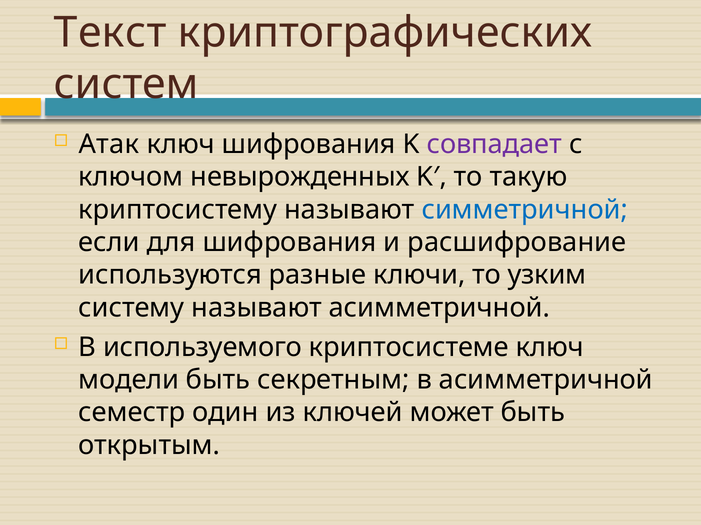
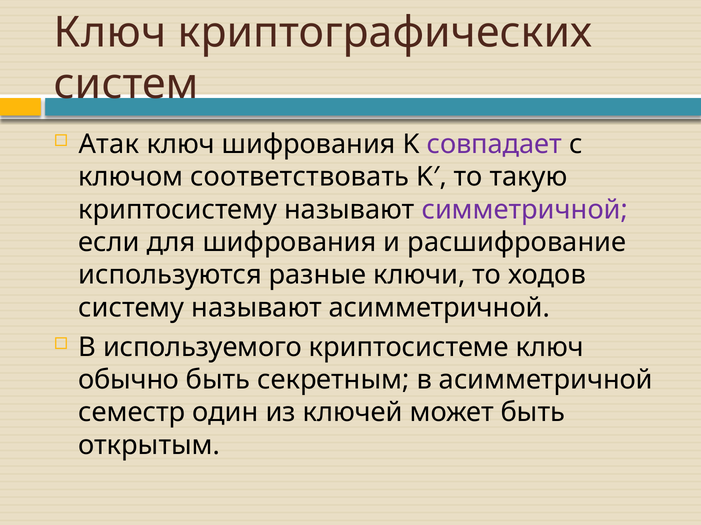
Текст: Текст -> Ключ (110, 33)
невырожденных: невырожденных -> соответствовать (300, 177)
симметричной colour: blue -> purple (525, 210)
узким: узким -> ходов (547, 275)
модели: модели -> обычно (129, 380)
